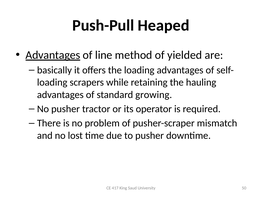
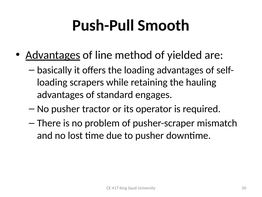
Heaped: Heaped -> Smooth (164, 25)
growing: growing -> engages (154, 94)
